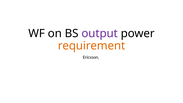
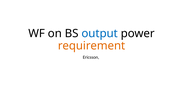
output colour: purple -> blue (100, 33)
